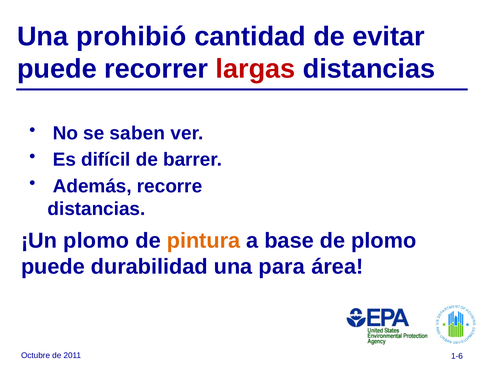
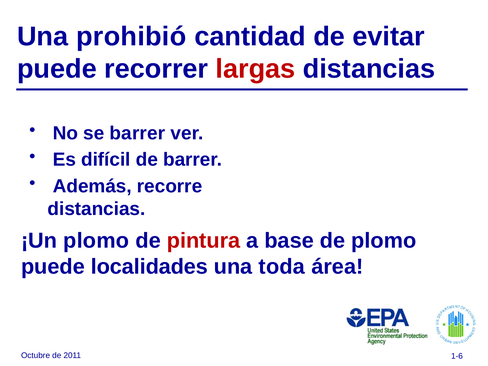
se saben: saben -> barrer (137, 133)
pintura colour: orange -> red (204, 241)
durabilidad: durabilidad -> localidades (149, 267)
para: para -> toda (282, 267)
